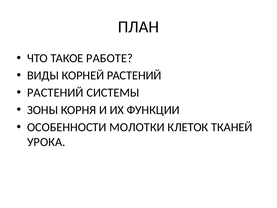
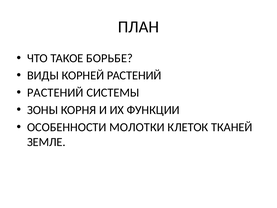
РАБОТЕ: РАБОТЕ -> БОРЬБЕ (110, 58)
УРОКА: УРОКА -> ЗЕМЛЕ (46, 142)
